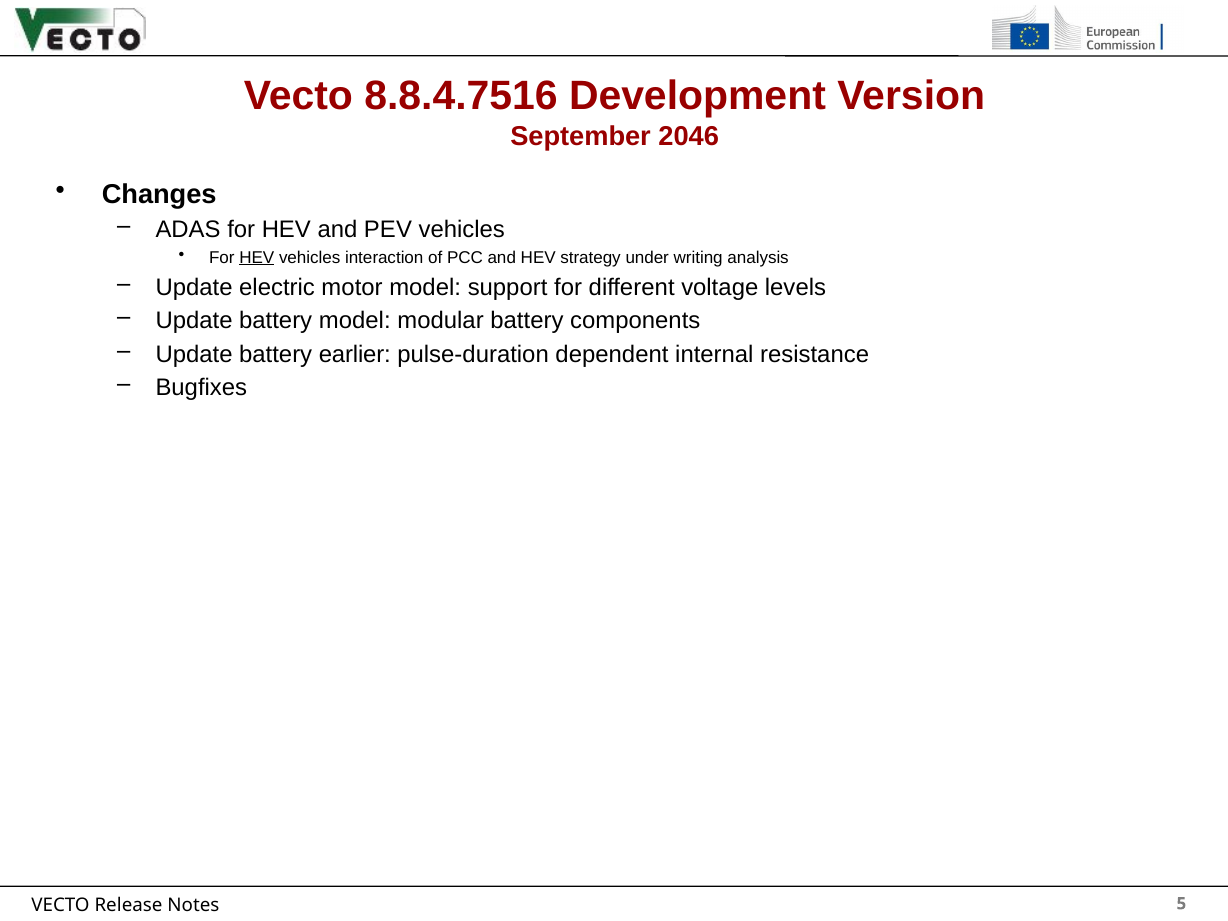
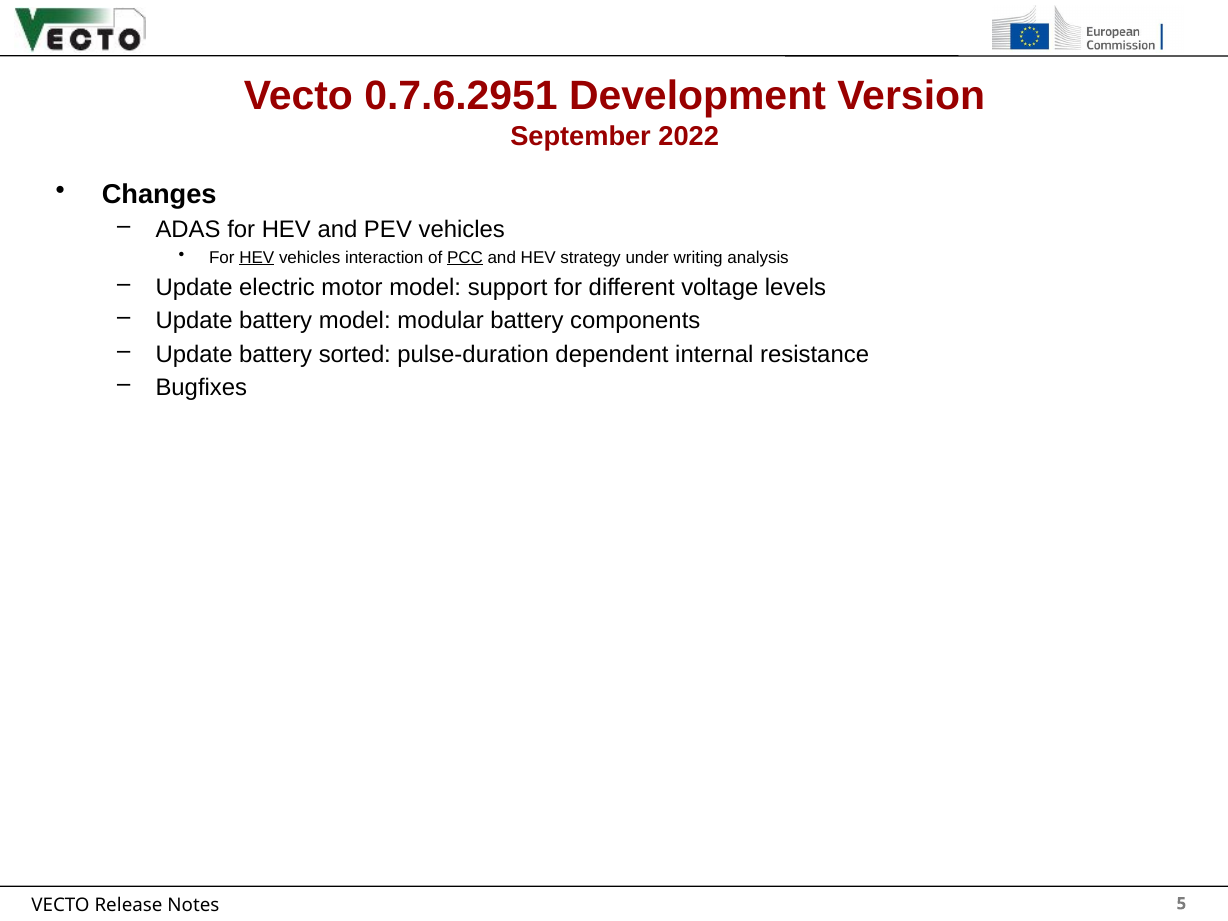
8.8.4.7516: 8.8.4.7516 -> 0.7.6.2951 (461, 96)
2046: 2046 -> 2022 (689, 136)
PCC underline: none -> present (465, 258)
earlier: earlier -> sorted (355, 354)
